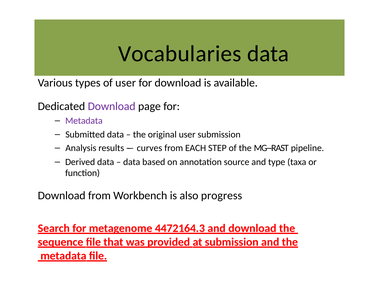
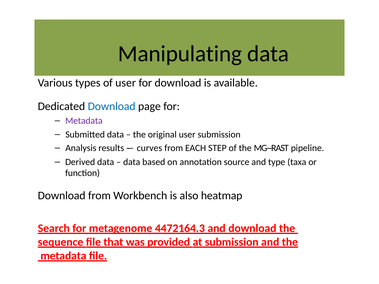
Vocabularies: Vocabularies -> Manipulating (180, 54)
Download colour: purple -> blue (112, 106)
progress: progress -> heatmap (222, 196)
